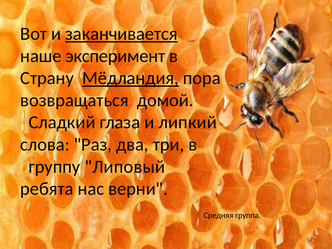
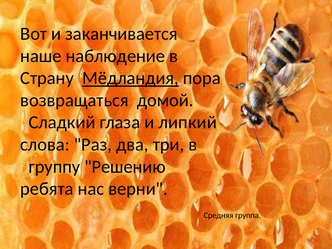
заканчивается underline: present -> none (121, 34)
эксперимент: эксперимент -> наблюдение (115, 56)
Липовый: Липовый -> Решению (125, 167)
